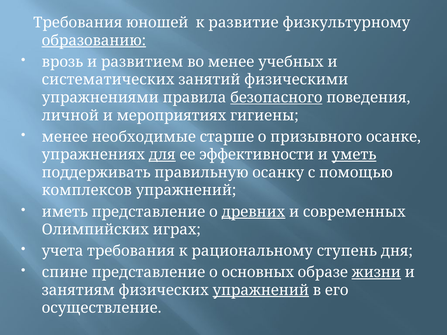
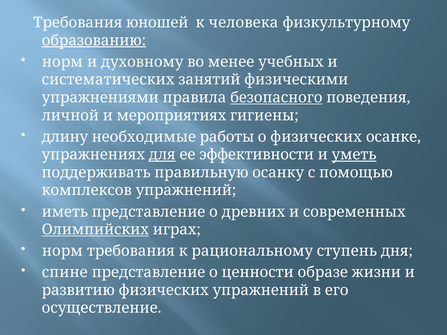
развитие: развитие -> человека (243, 23)
врозь: врозь -> норм (62, 62)
развитием: развитием -> духовному (142, 62)
менее: менее -> длину (65, 137)
старше: старше -> работы (227, 137)
о призывного: призывного -> физических (316, 137)
древних underline: present -> none (253, 212)
Олимпийских underline: none -> present (95, 230)
учета: учета -> норм (62, 251)
основных: основных -> ценности (258, 273)
жизни underline: present -> none (376, 273)
занятиям: занятиям -> развитию (78, 290)
упражнений underline: present -> none (261, 290)
